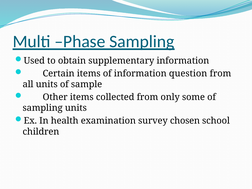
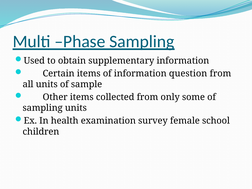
chosen: chosen -> female (185, 121)
